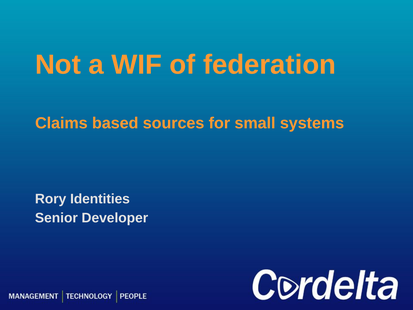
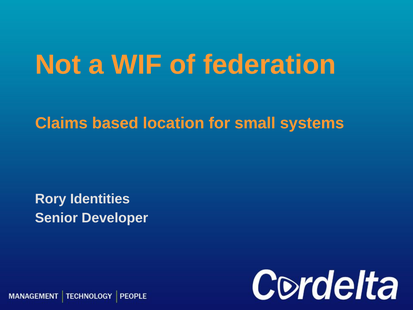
sources: sources -> location (174, 123)
